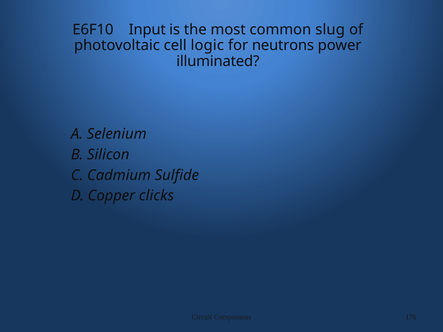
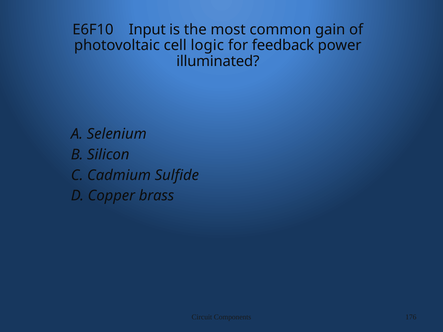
slug: slug -> gain (330, 30)
neutrons: neutrons -> feedback (283, 45)
clicks: clicks -> brass (157, 196)
